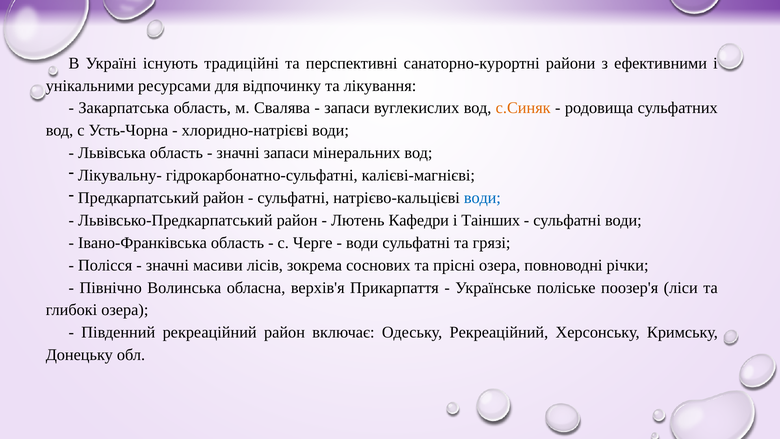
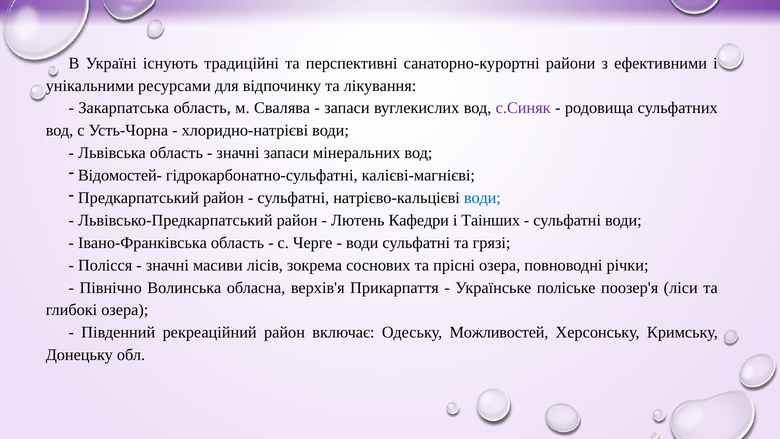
с.Синяк colour: orange -> purple (523, 108)
Лікувальну-: Лікувальну- -> Відомостей- (120, 175)
Одеську Рекреаційний: Рекреаційний -> Можливостей (499, 332)
